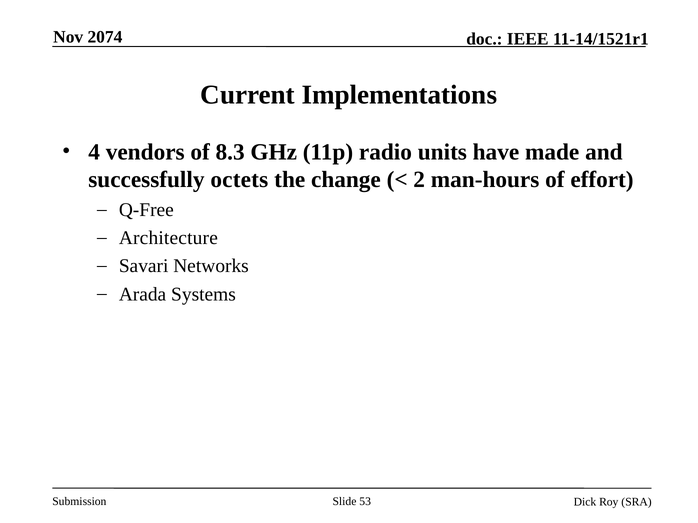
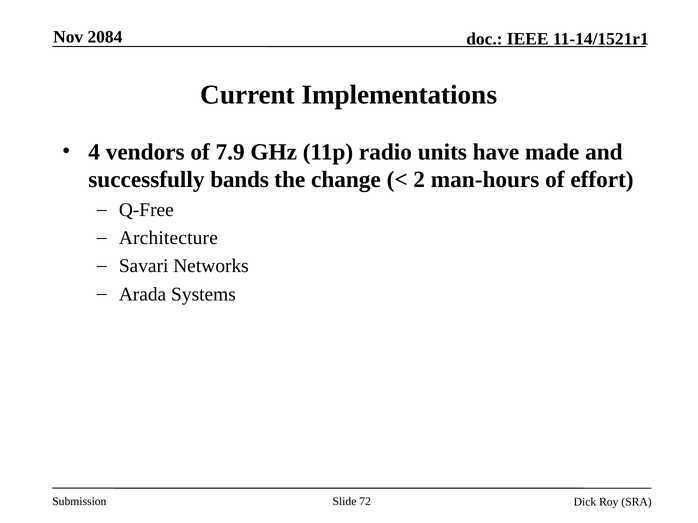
2074: 2074 -> 2084 (105, 37)
8.3: 8.3 -> 7.9 (230, 152)
octets: octets -> bands (240, 180)
53: 53 -> 72 (365, 502)
